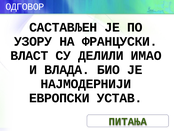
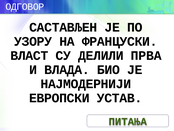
ИМАО: ИМАО -> ПРВА (146, 55)
